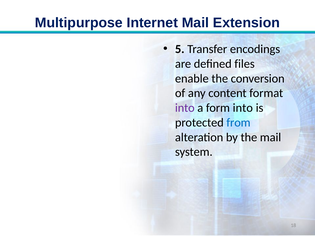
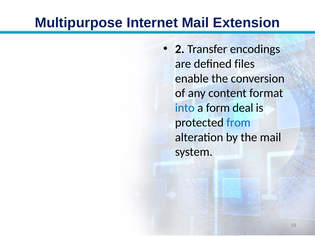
5: 5 -> 2 (180, 49)
into colour: purple -> blue (185, 108)
form into: into -> deal (243, 108)
